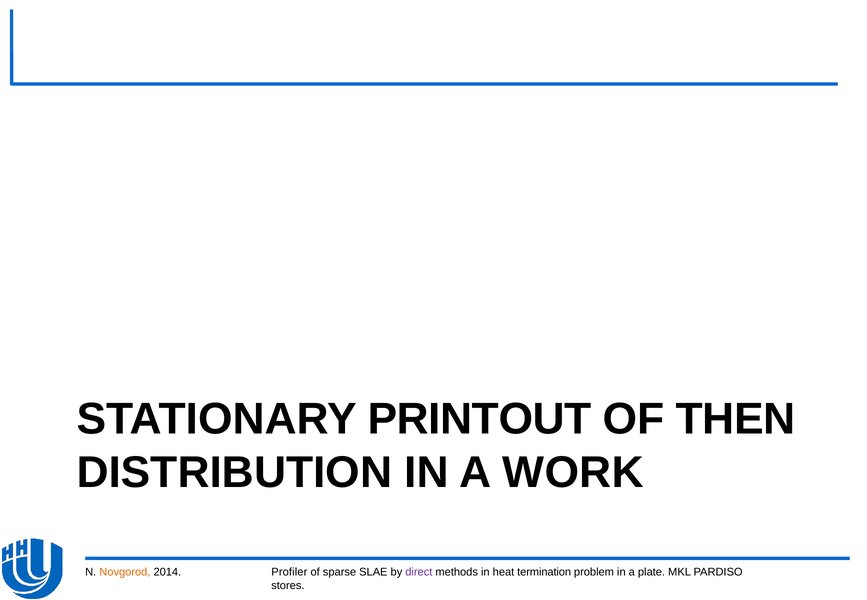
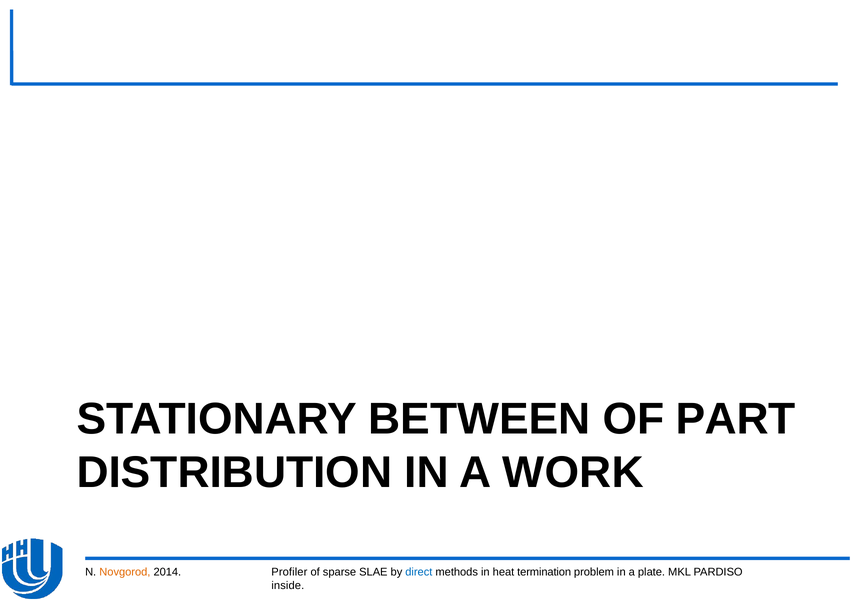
PRINTOUT: PRINTOUT -> BETWEEN (479, 419)
THEN: THEN -> PART (736, 419)
direct colour: purple -> blue (419, 572)
stores: stores -> inside (288, 586)
